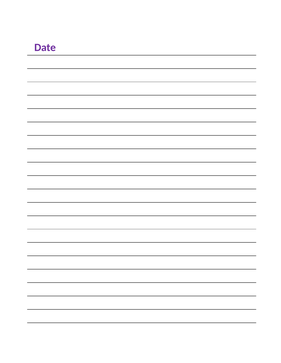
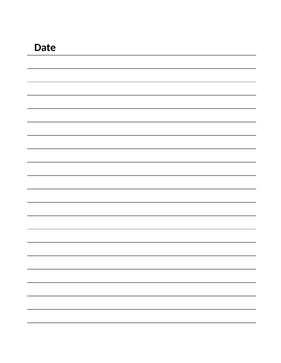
Date colour: purple -> black (45, 48)
